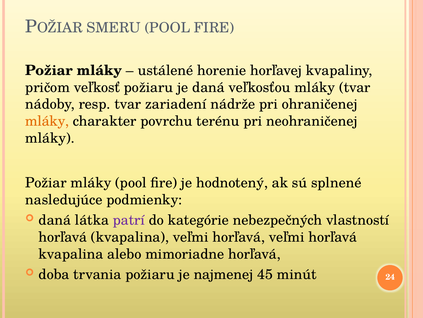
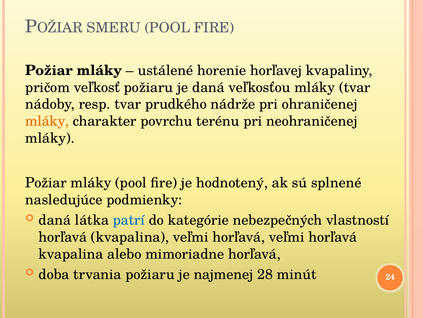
zariadení: zariadení -> prudkého (176, 104)
patrí colour: purple -> blue (129, 220)
45: 45 -> 28 (265, 274)
